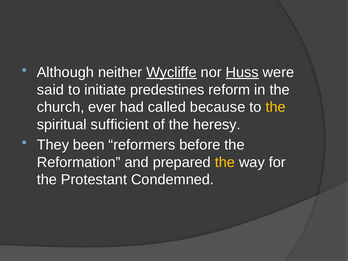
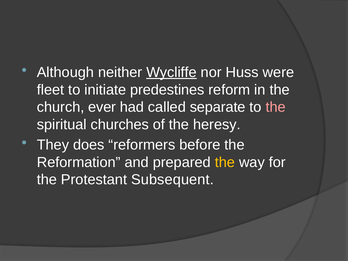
Huss underline: present -> none (242, 72)
said: said -> fleet (51, 90)
because: because -> separate (218, 107)
the colour: yellow -> pink (276, 107)
sufficient: sufficient -> churches (120, 125)
been: been -> does (89, 145)
Condemned: Condemned -> Subsequent (172, 180)
